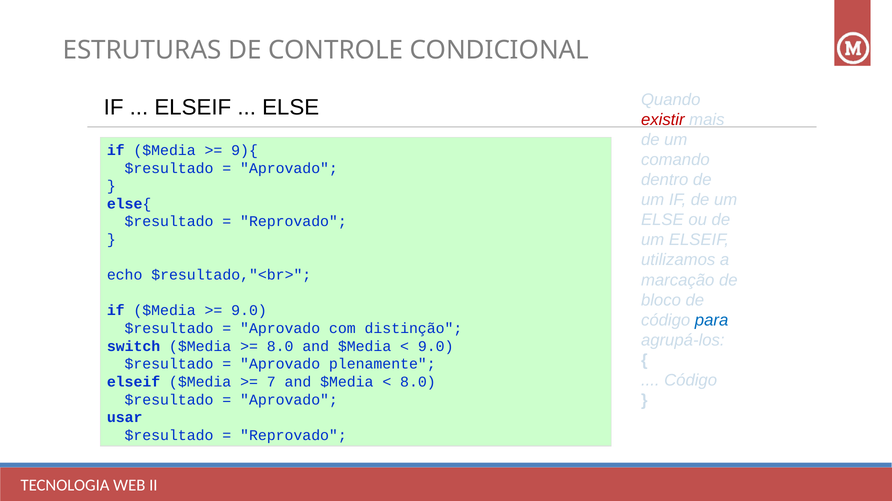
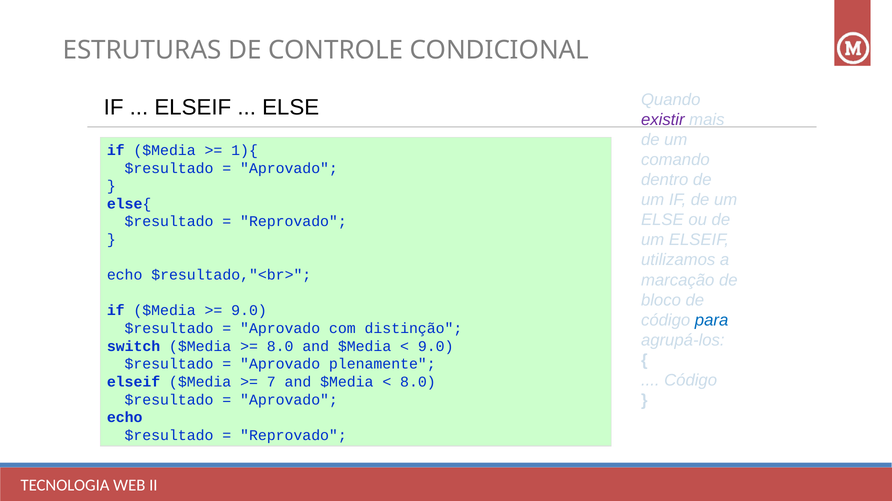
existir colour: red -> purple (663, 120)
9){: 9){ -> 1){ (245, 151)
usar: usar -> echo (125, 418)
